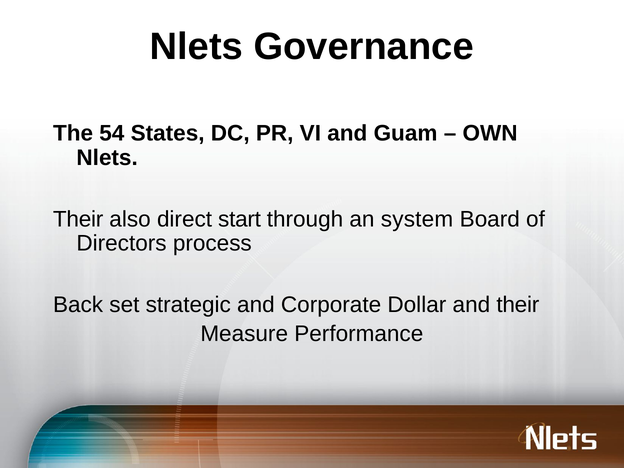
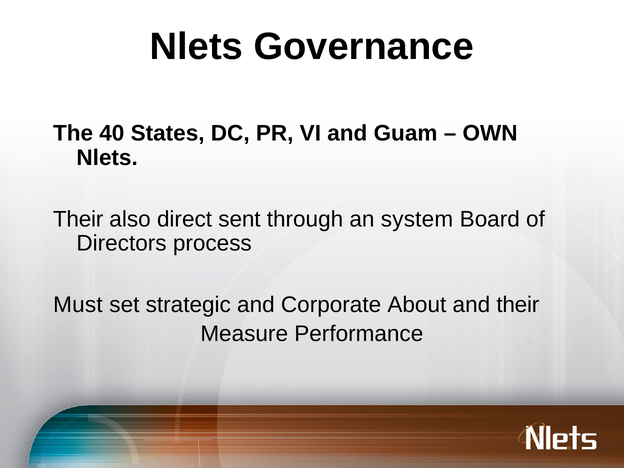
54: 54 -> 40 (112, 133)
start: start -> sent (239, 219)
Back: Back -> Must (78, 305)
Dollar: Dollar -> About (417, 305)
